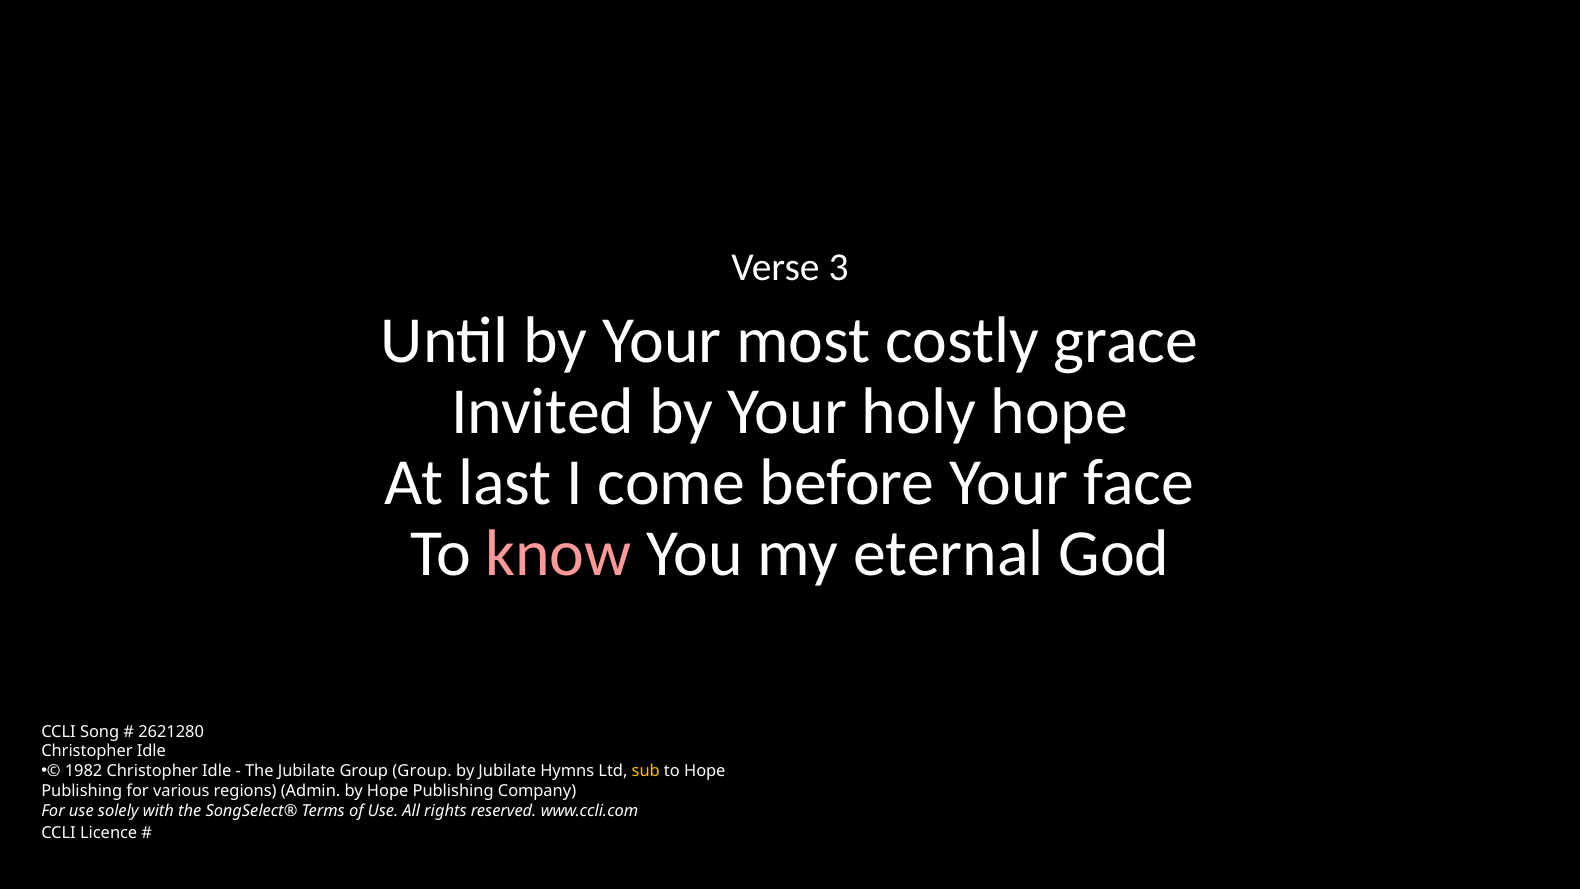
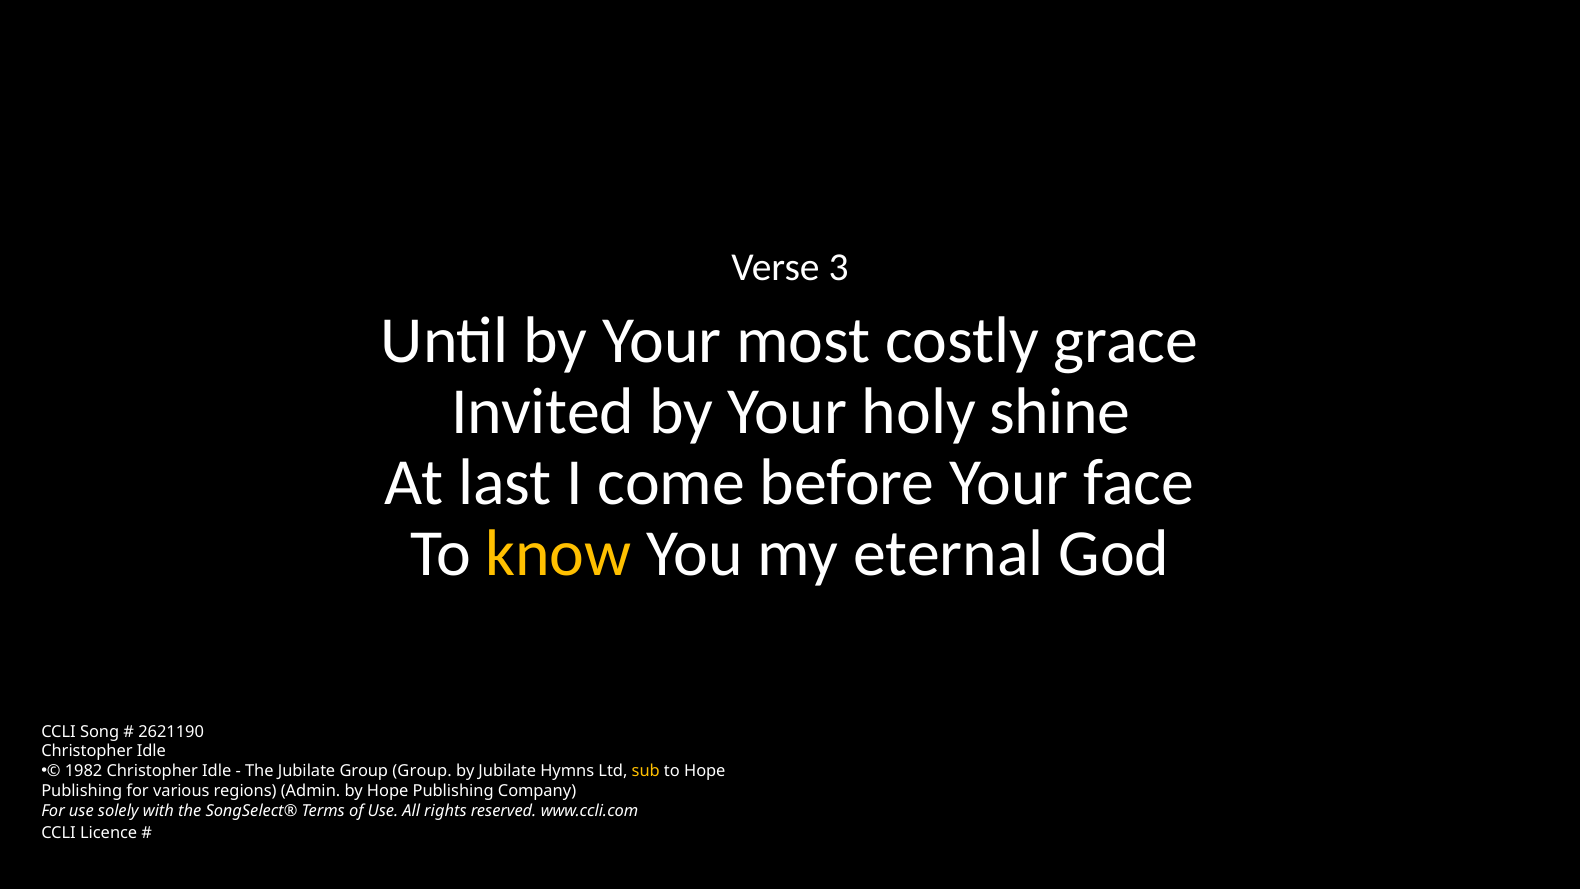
holy hope: hope -> shine (1060, 412)
know colour: pink -> yellow (559, 554)
2621280: 2621280 -> 2621190 (171, 731)
